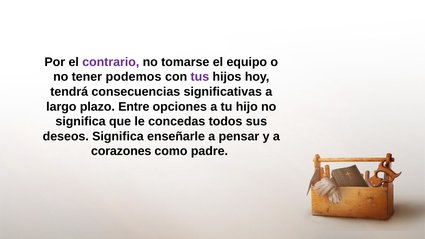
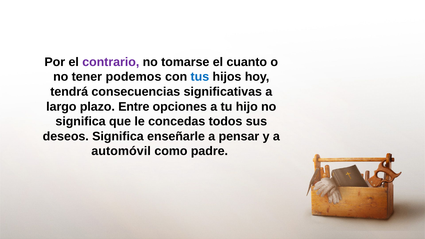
equipo: equipo -> cuanto (247, 62)
tus colour: purple -> blue (200, 77)
corazones: corazones -> automóvil (121, 151)
